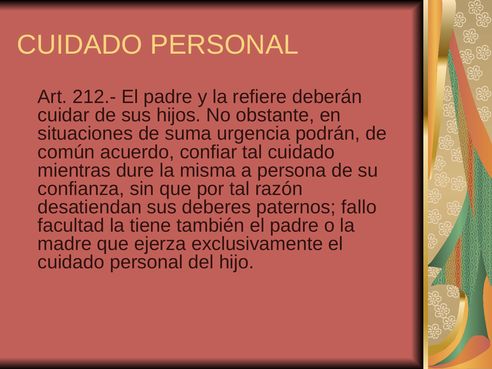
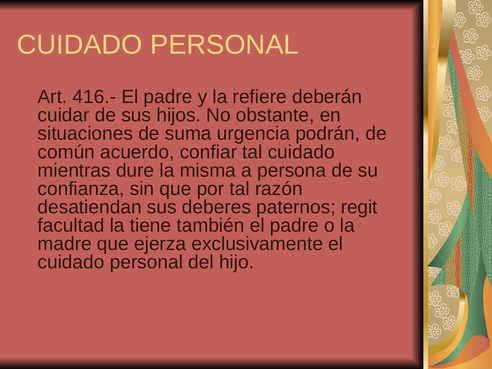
212.-: 212.- -> 416.- (94, 97)
fallo: fallo -> regit (359, 207)
